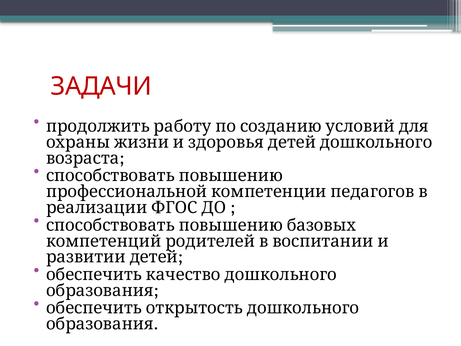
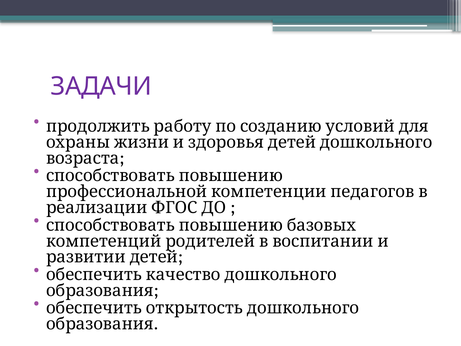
ЗАДАЧИ colour: red -> purple (101, 86)
